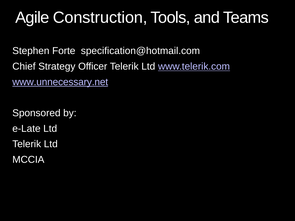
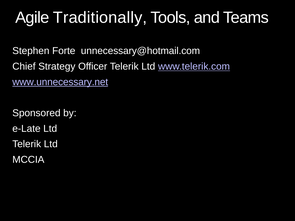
Construction: Construction -> Traditionally (100, 18)
specification@hotmail.com: specification@hotmail.com -> unnecessary@hotmail.com (140, 51)
